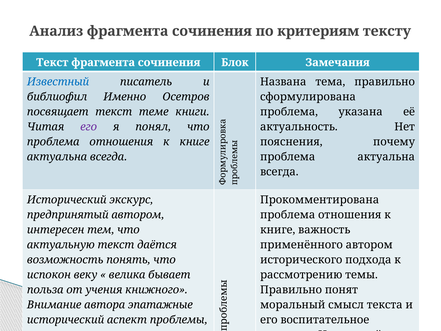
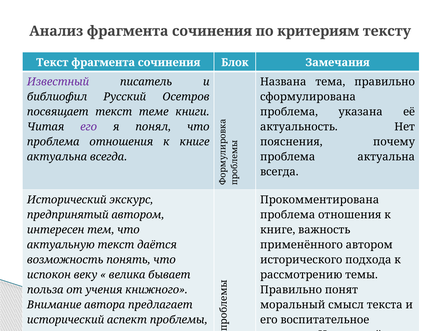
Известный colour: blue -> purple (58, 82)
Именно: Именно -> Русский (125, 97)
эпатажные: эпатажные -> предлагает (160, 305)
